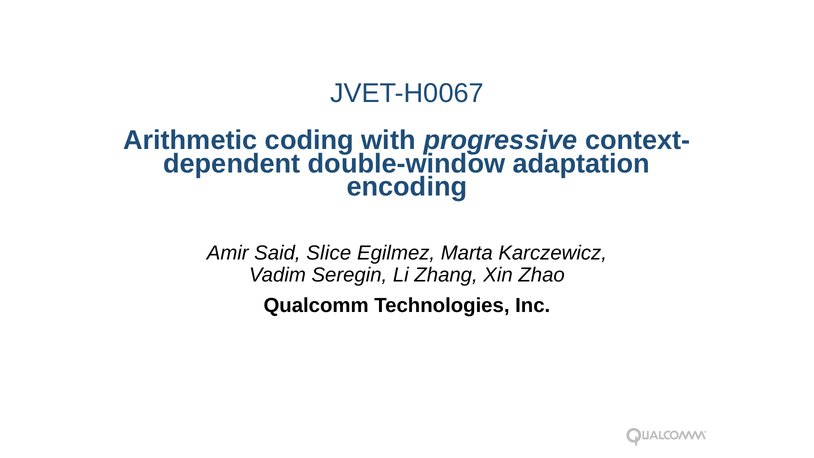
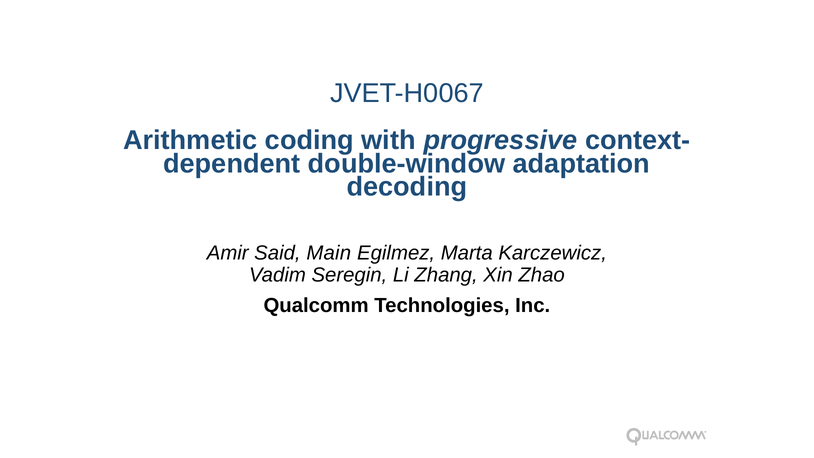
encoding: encoding -> decoding (407, 187)
Slice: Slice -> Main (329, 253)
